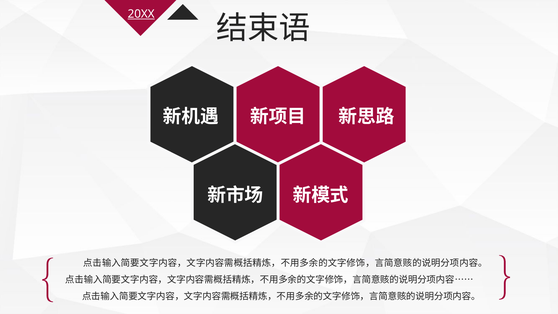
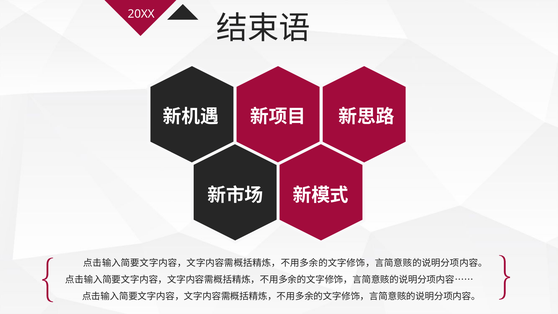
20XX underline: present -> none (141, 14)
